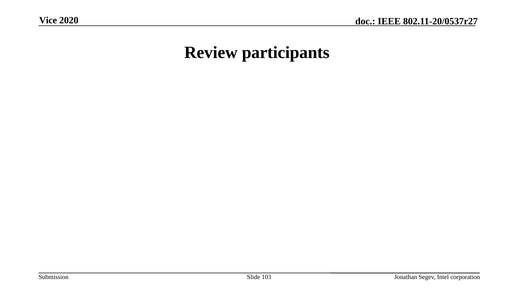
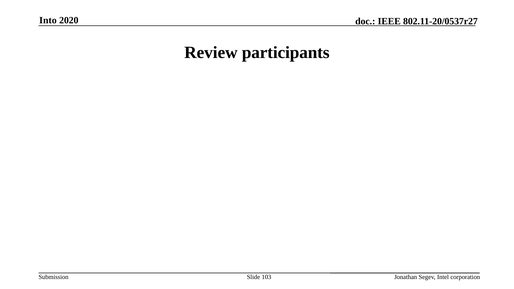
Vice: Vice -> Into (48, 20)
